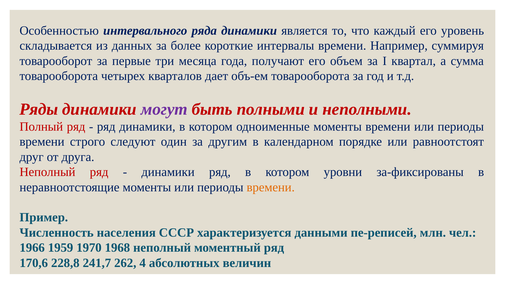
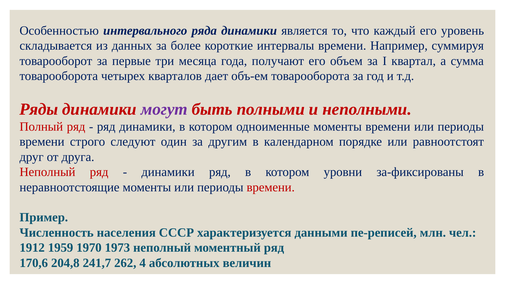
времени colour: orange -> red (271, 187)
1966: 1966 -> 1912 (32, 248)
1968: 1968 -> 1973 (117, 248)
228,8: 228,8 -> 204,8 (65, 263)
